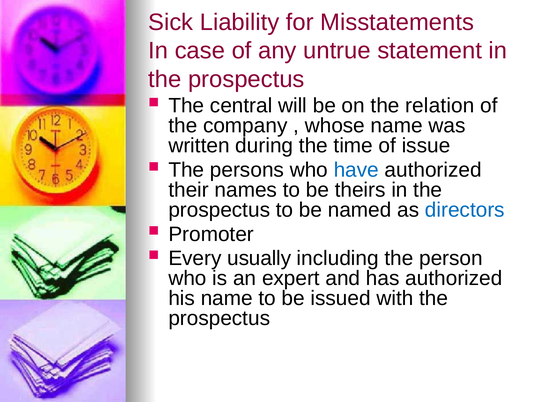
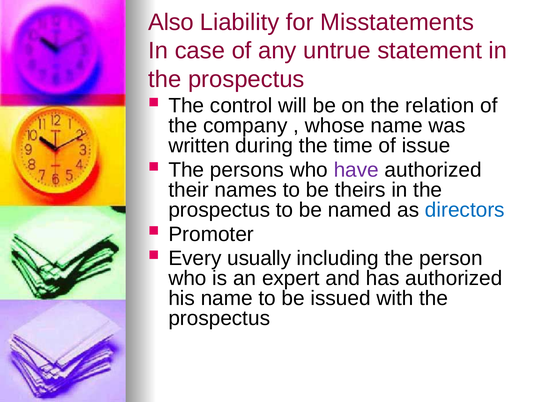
Sick: Sick -> Also (171, 22)
central: central -> control (241, 106)
have colour: blue -> purple (356, 170)
